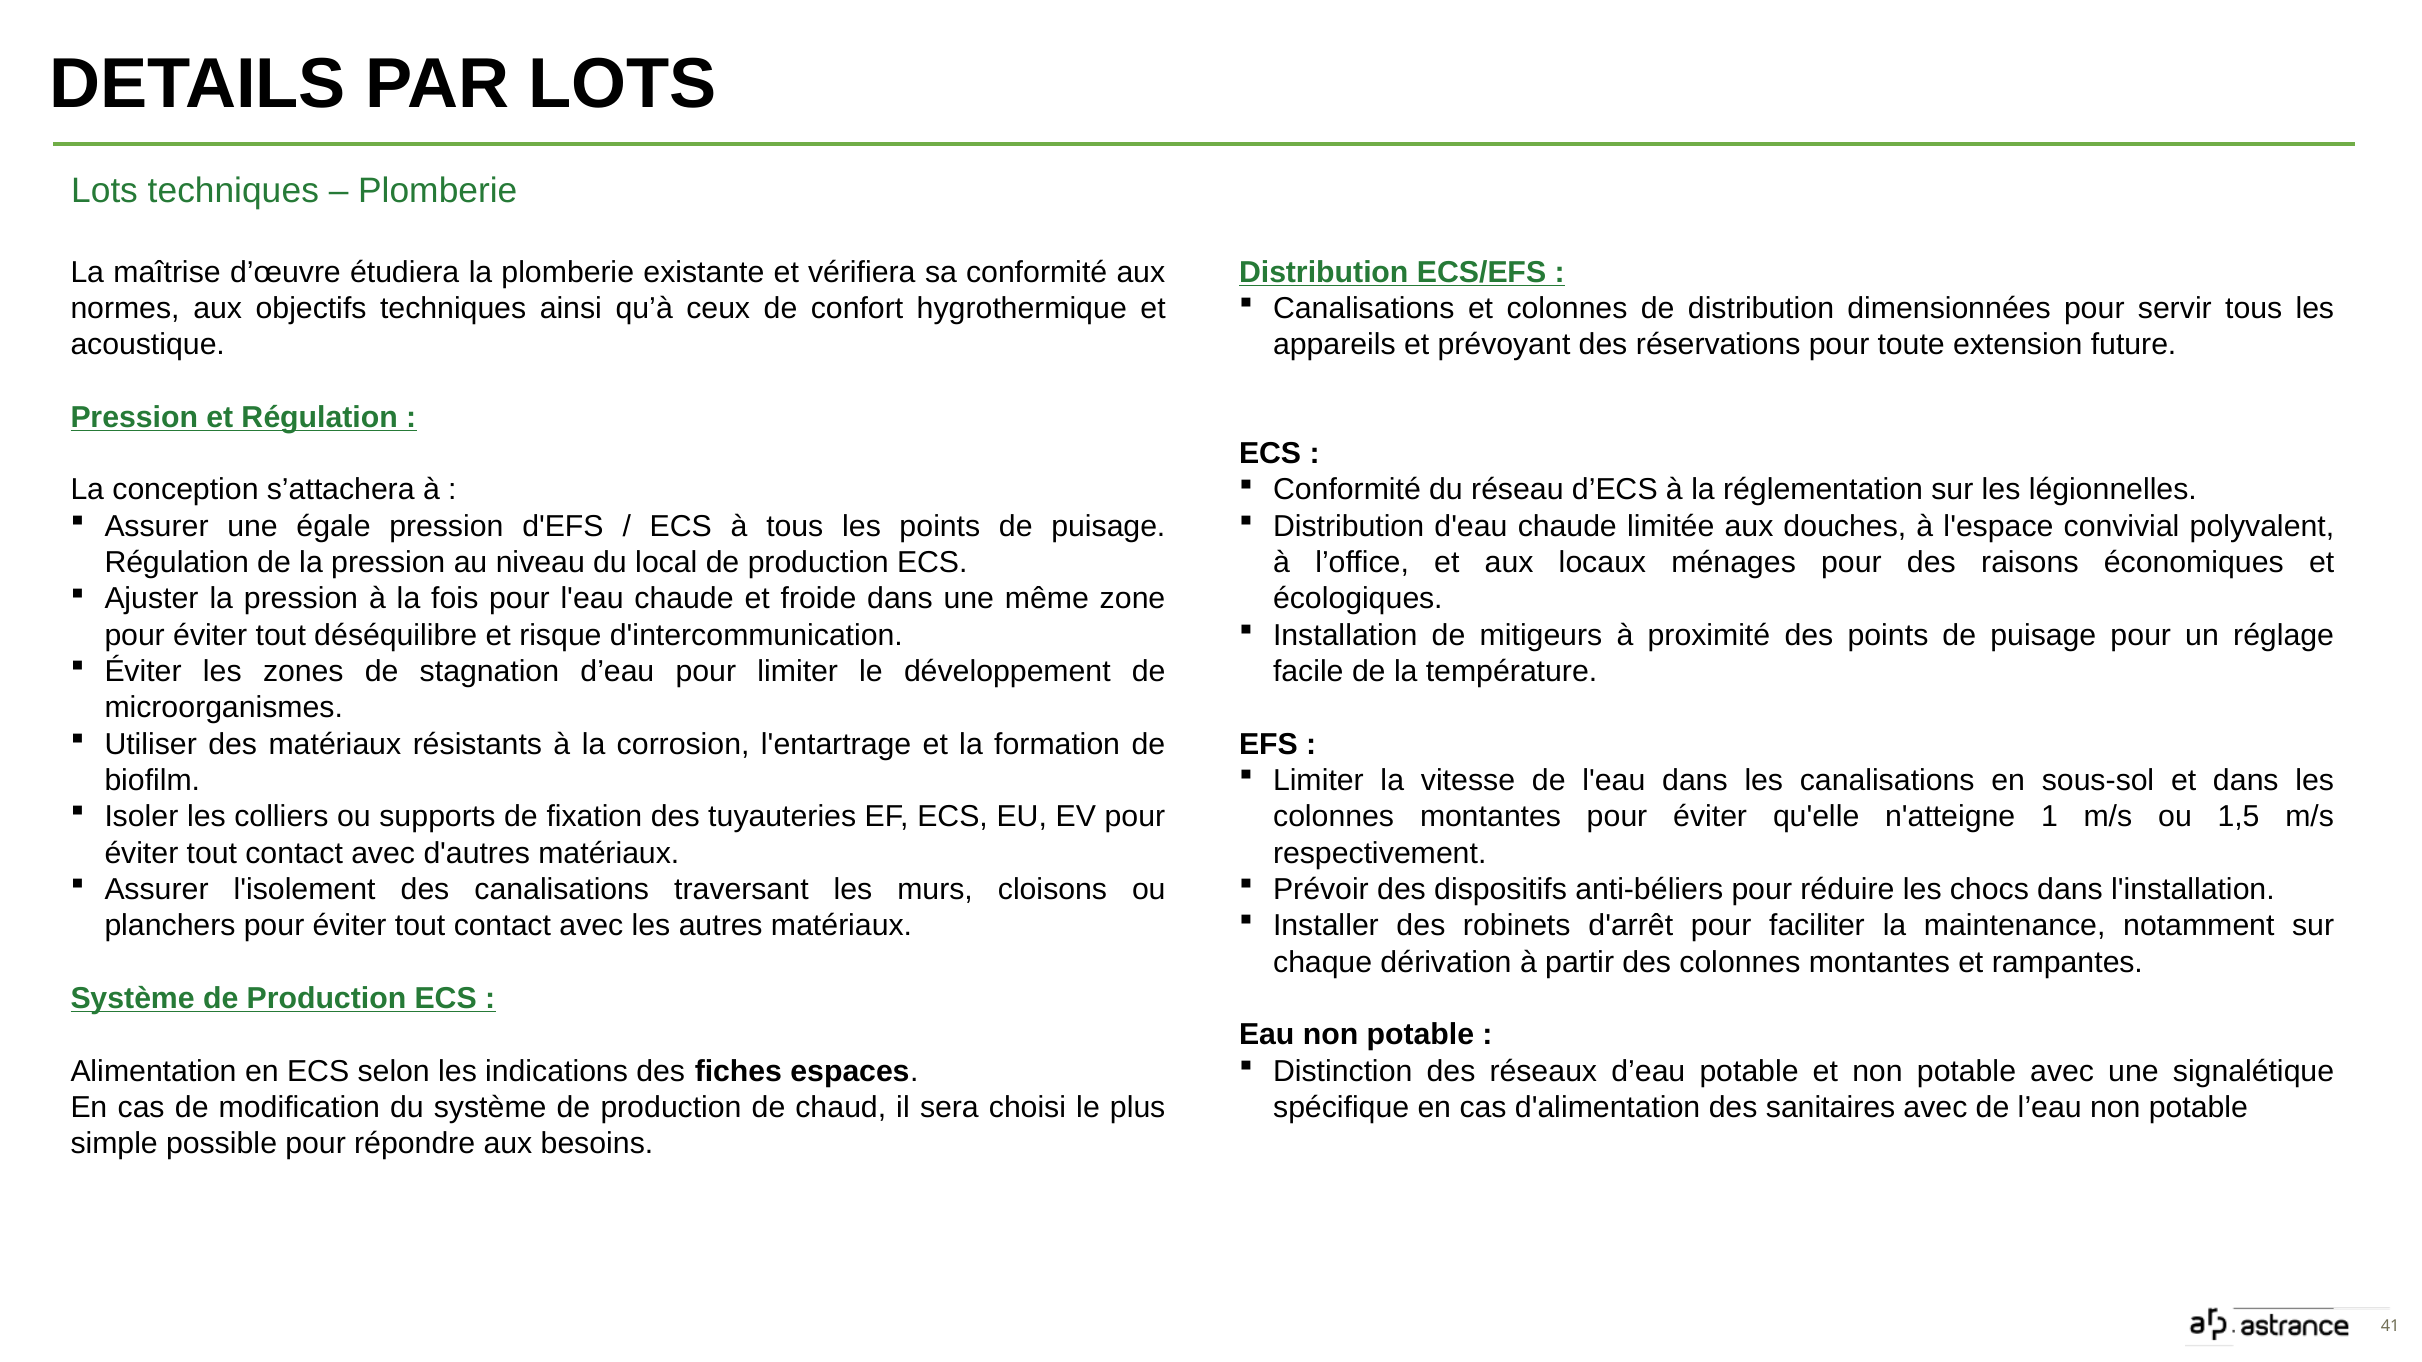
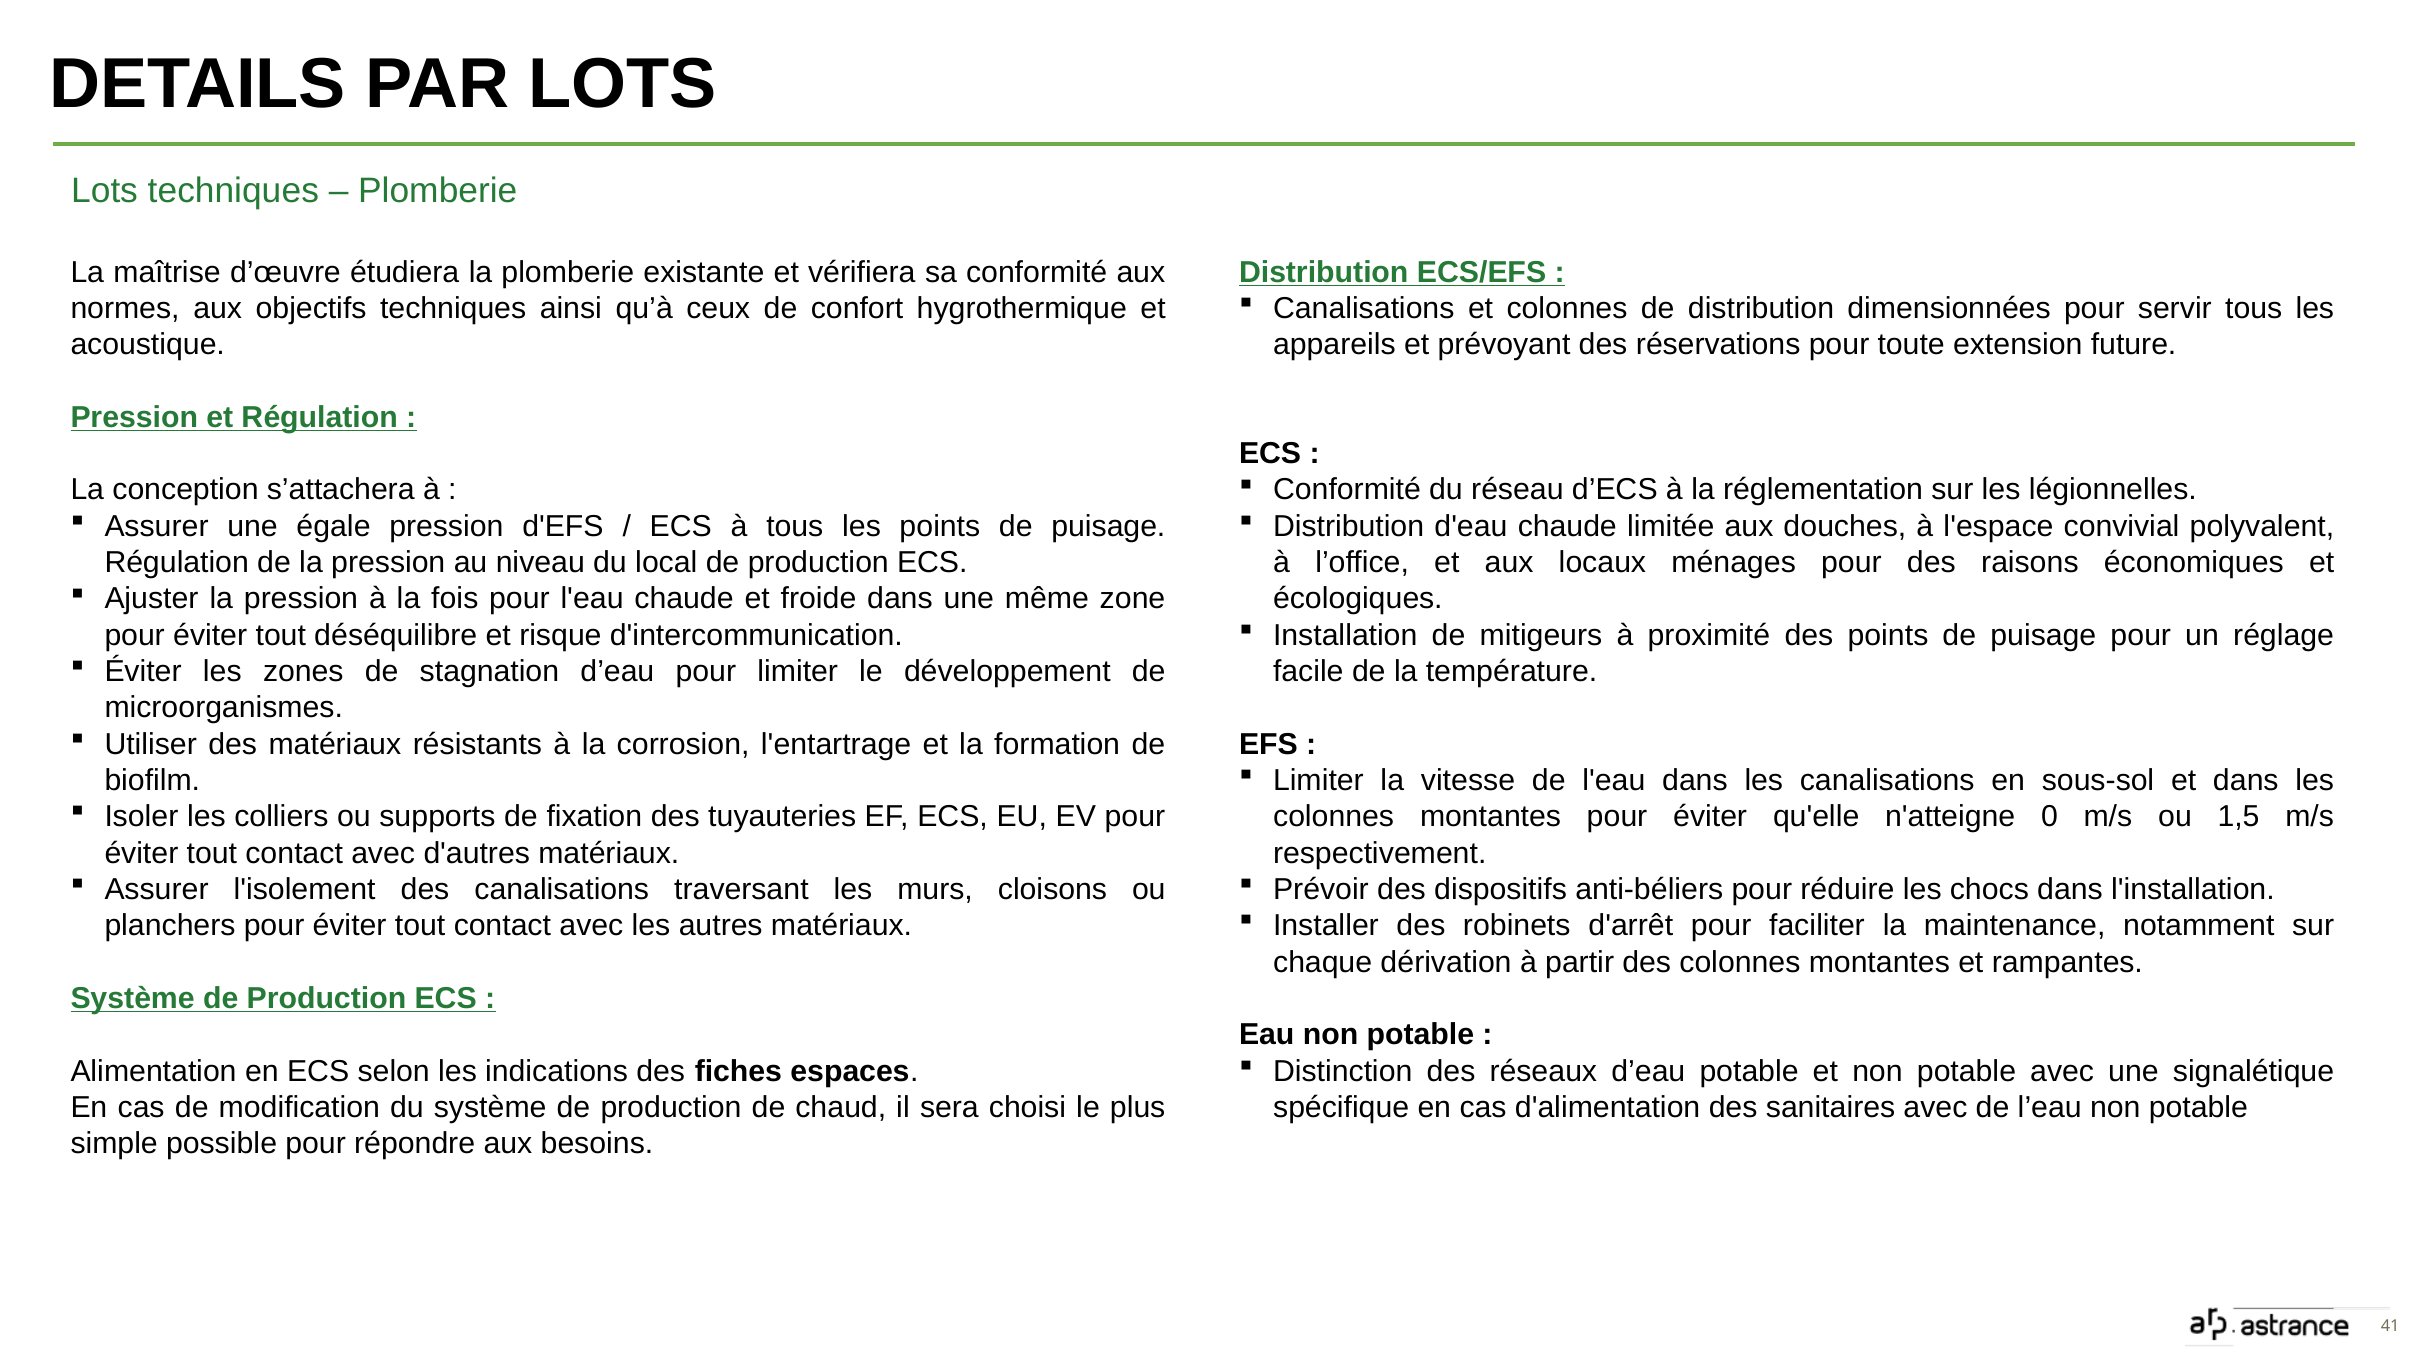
1: 1 -> 0 (2050, 817)
